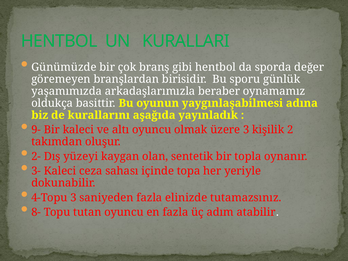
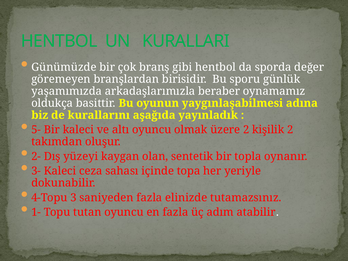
9-: 9- -> 5- (36, 130)
üzere 3: 3 -> 2 (246, 130)
8-: 8- -> 1- (36, 212)
